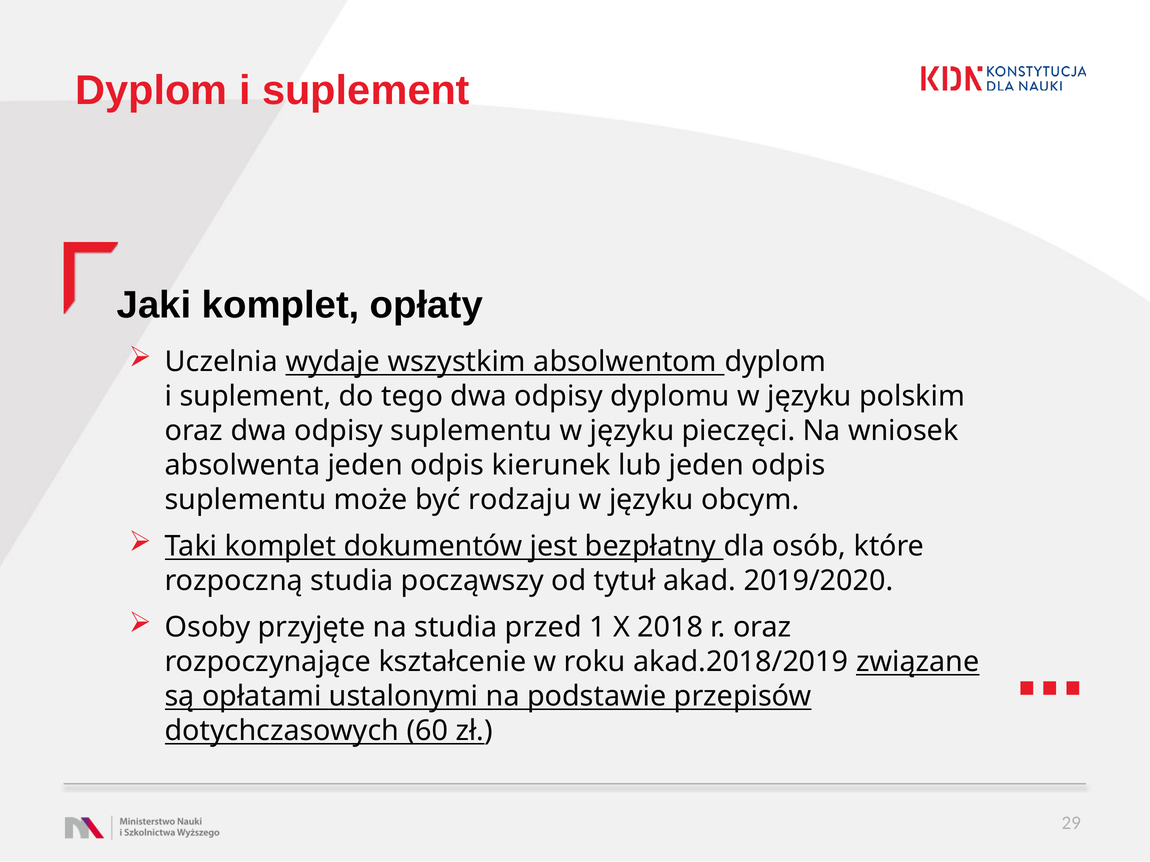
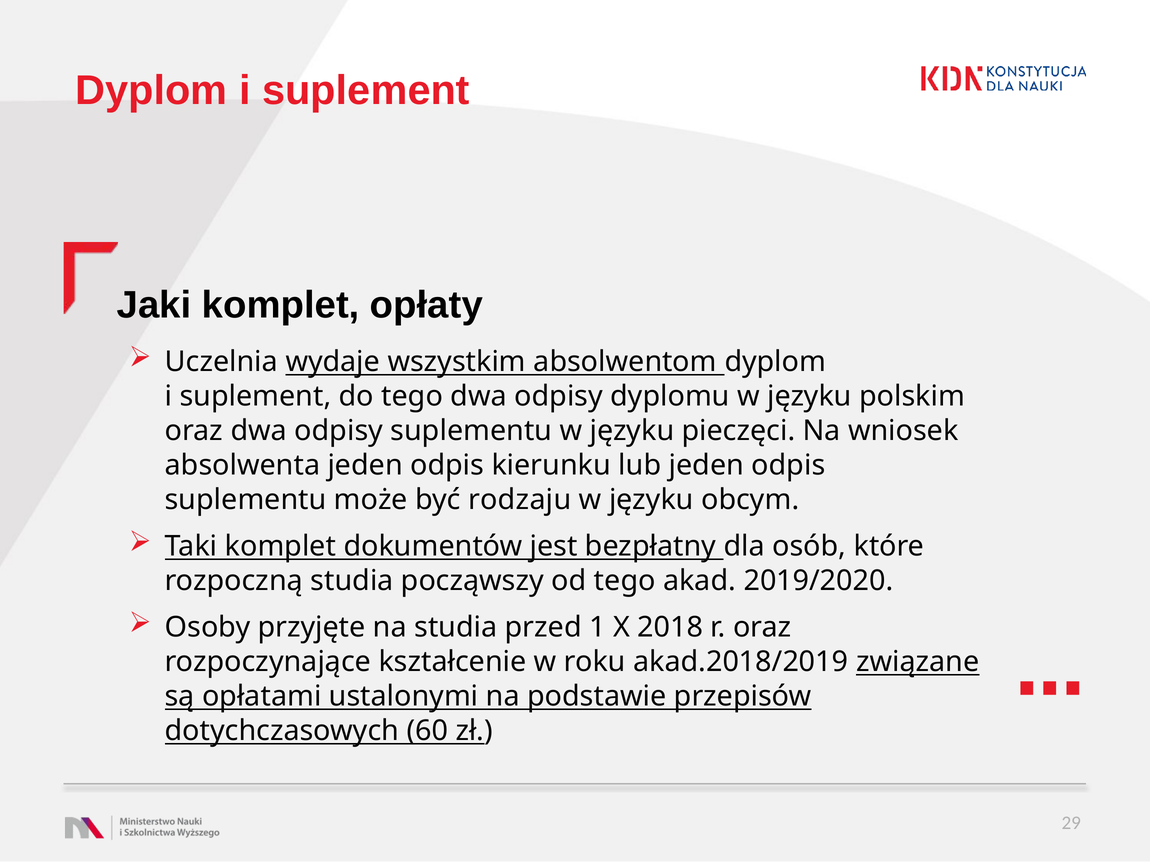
kierunek: kierunek -> kierunku (551, 465)
od tytuł: tytuł -> tego (625, 581)
